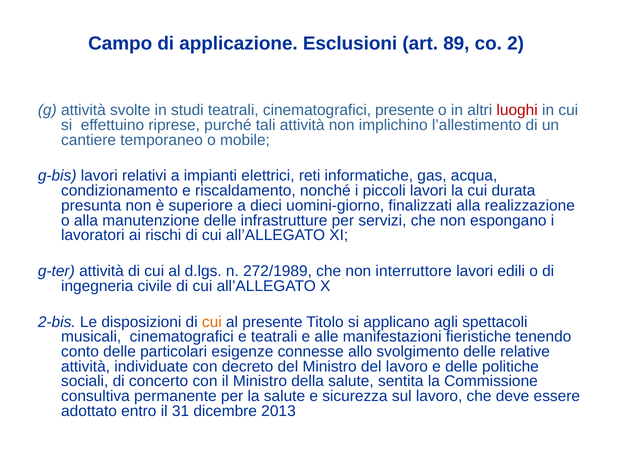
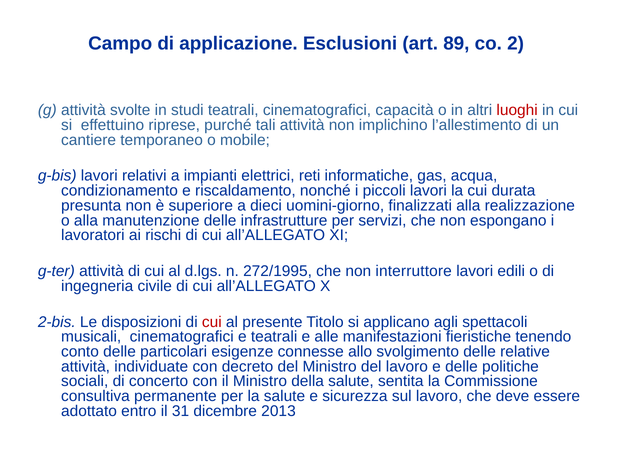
cinematografici presente: presente -> capacità (405, 110)
272/1989: 272/1989 -> 272/1995 (278, 271)
cui colour: orange -> red (212, 322)
